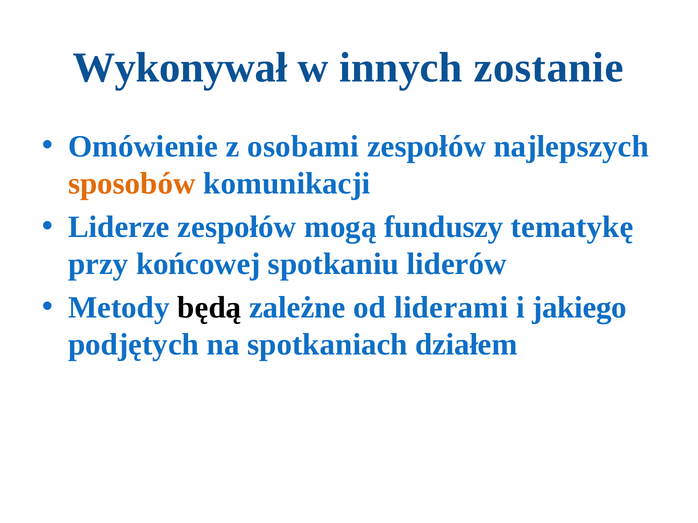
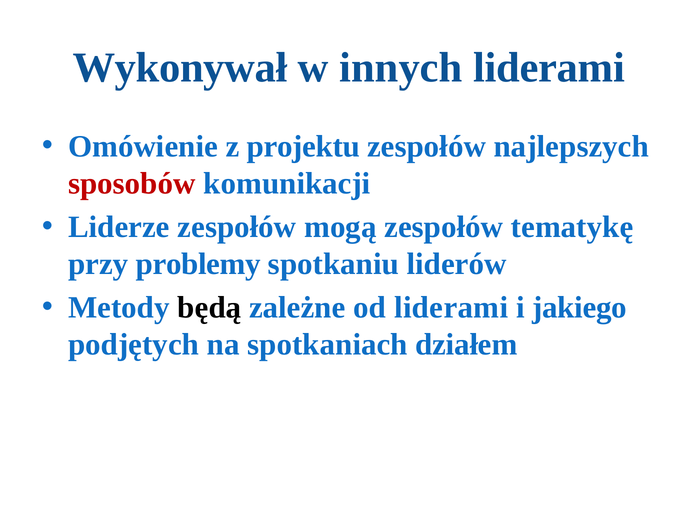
innych zostanie: zostanie -> liderami (549, 68)
osobami: osobami -> projektu (303, 146)
sposobów colour: orange -> red (132, 184)
mogą funduszy: funduszy -> zespołów (444, 227)
końcowej: końcowej -> problemy (198, 264)
